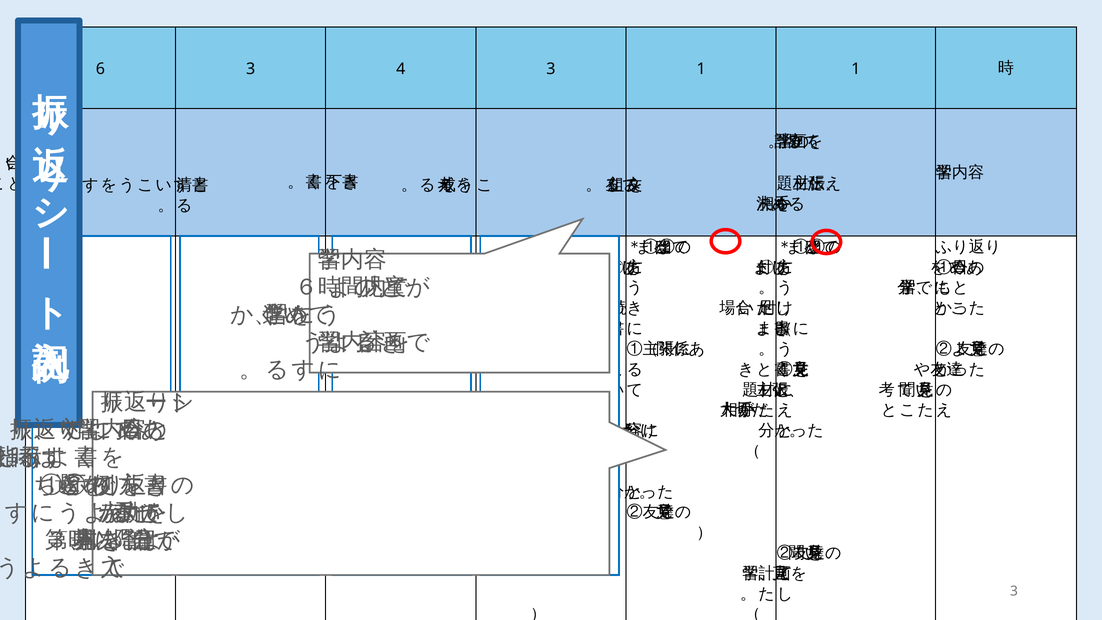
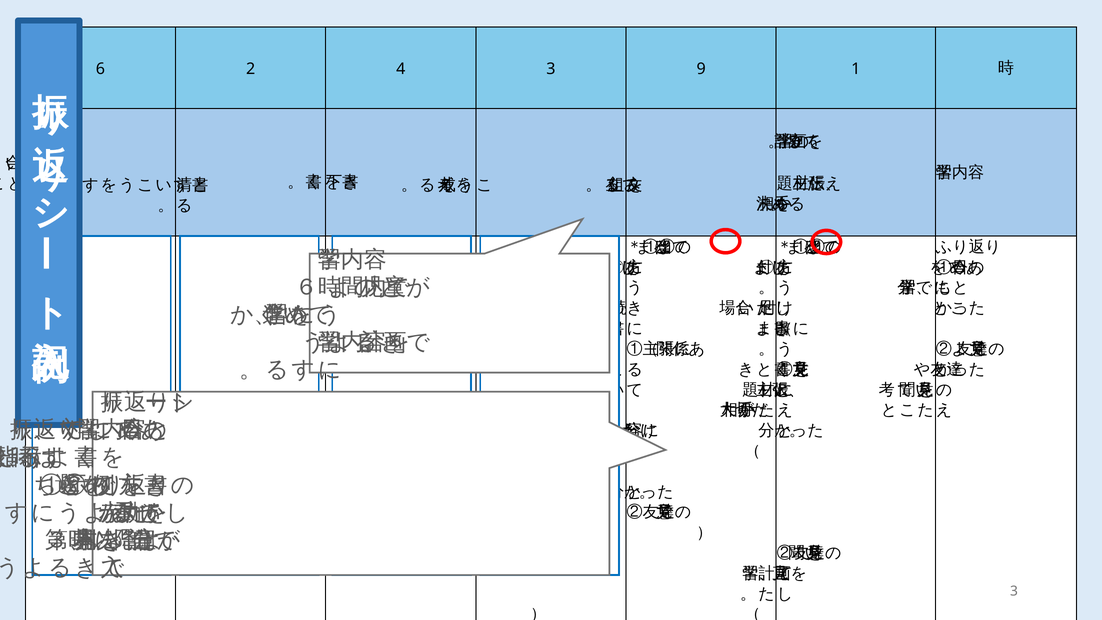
6 3: 3 -> 2 (251, 69)
3 1: 1 -> 9 (701, 69)
